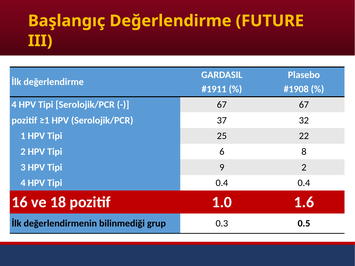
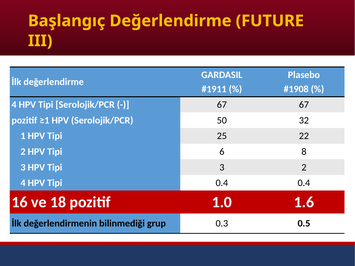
37: 37 -> 50 (222, 120)
Tipi 9: 9 -> 3 (222, 167)
